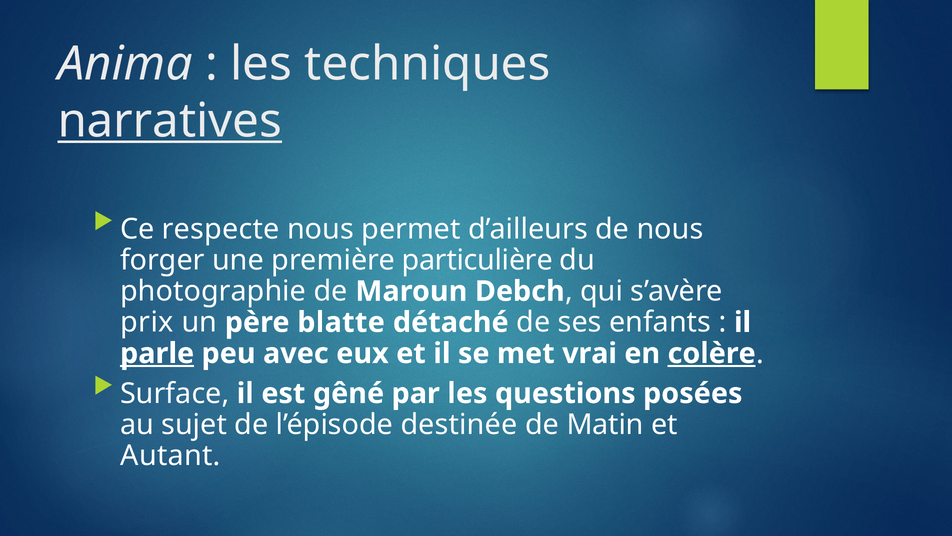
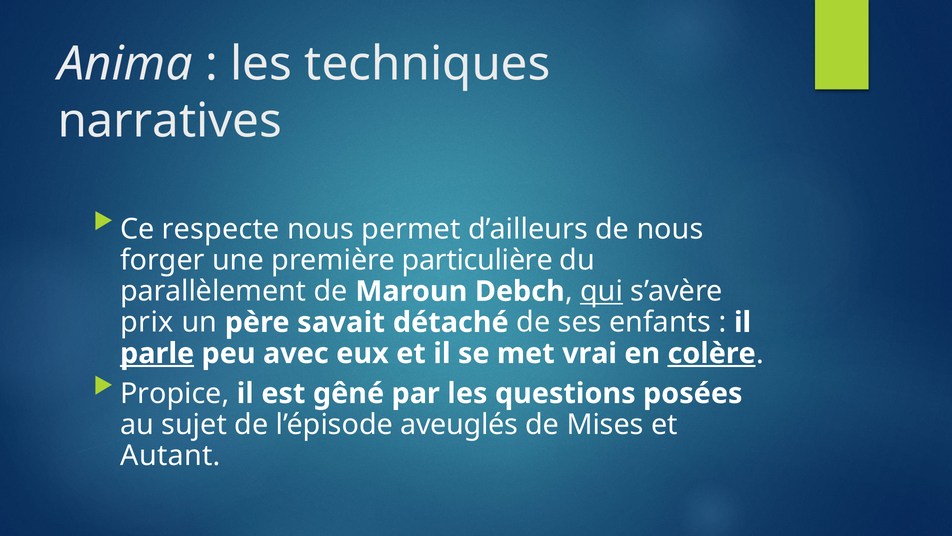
narratives underline: present -> none (170, 121)
photographie: photographie -> parallèlement (213, 291)
qui underline: none -> present (602, 291)
blatte: blatte -> savait (341, 322)
Surface: Surface -> Propice (175, 393)
destinée: destinée -> aveuglés (459, 424)
Matin: Matin -> Mises (605, 424)
